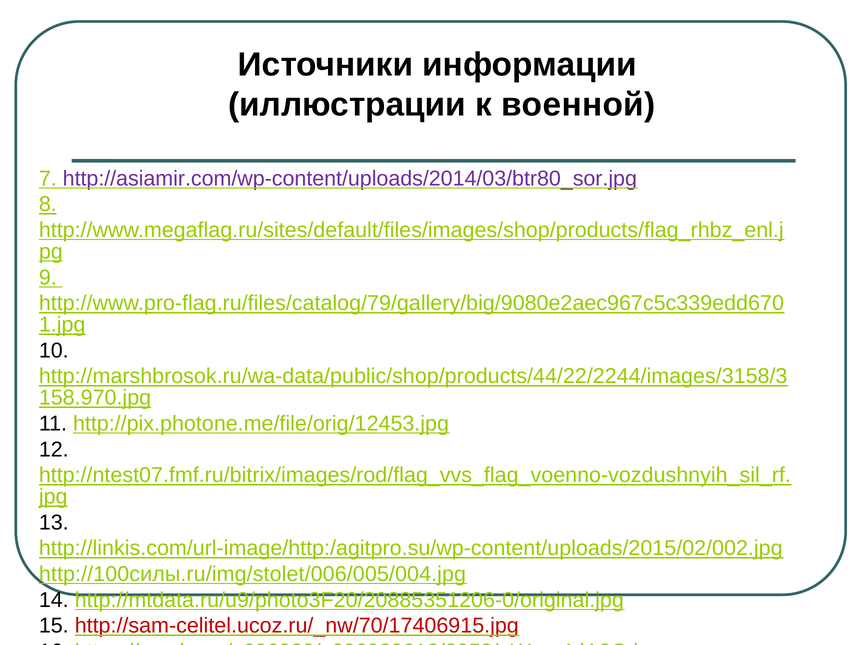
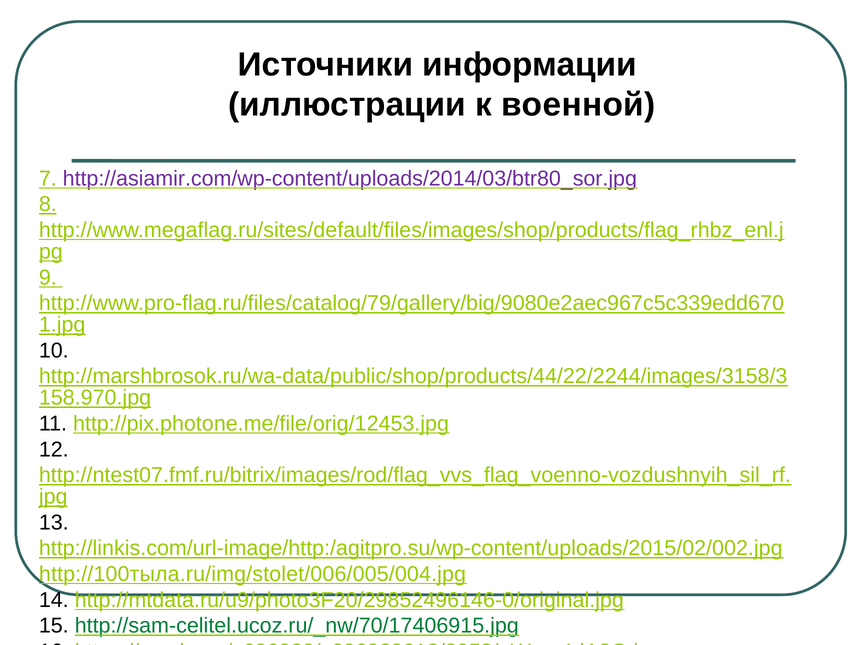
http://100силы.ru/img/stolet/006/005/004.jpg: http://100силы.ru/img/stolet/006/005/004.jpg -> http://100тыла.ru/img/stolet/006/005/004.jpg (252, 574)
http://mtdata.ru/u9/photo3F20/20885351206-0/original.jpg: http://mtdata.ru/u9/photo3F20/20885351206-0/original.jpg -> http://mtdata.ru/u9/photo3F20/29852496146-0/original.jpg (349, 600)
http://sam-celitel.ucoz.ru/_nw/70/17406915.jpg colour: red -> green (297, 626)
